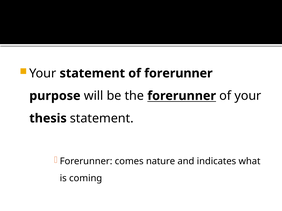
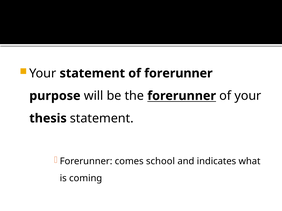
nature: nature -> school (160, 162)
